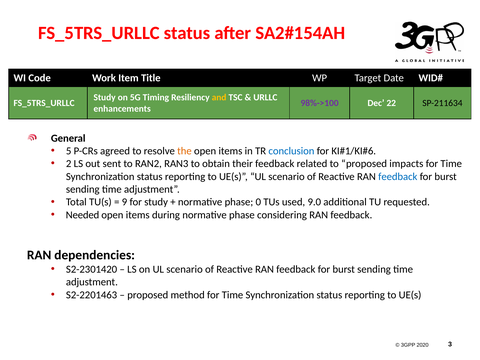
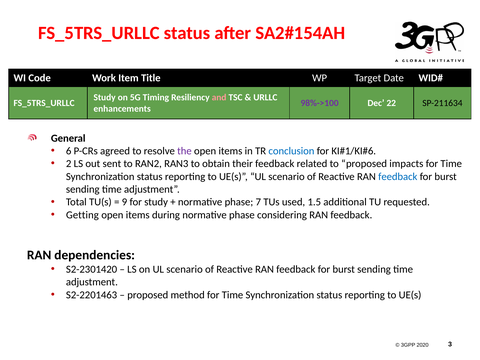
and colour: yellow -> pink (219, 97)
5: 5 -> 6 (69, 151)
the colour: orange -> purple (184, 151)
0: 0 -> 7 (258, 202)
9.0: 9.0 -> 1.5 (314, 202)
Needed: Needed -> Getting (82, 215)
